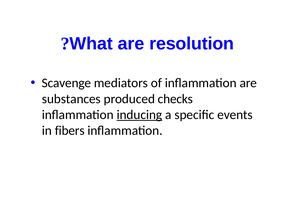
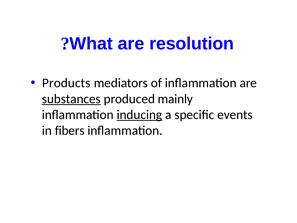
Scavenge: Scavenge -> Products (66, 83)
substances underline: none -> present (71, 99)
checks: checks -> mainly (175, 99)
